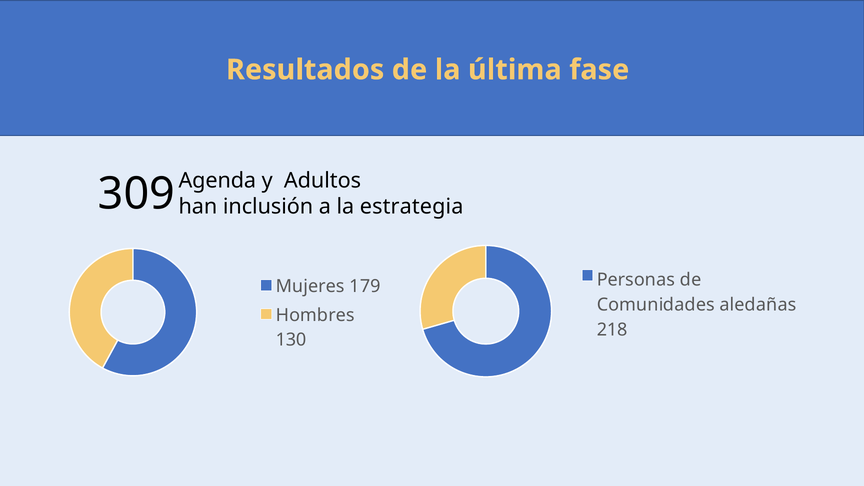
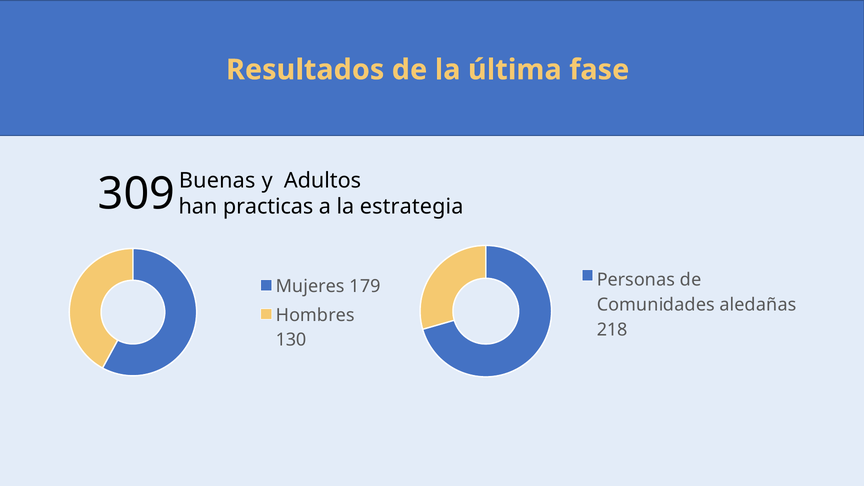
Agenda: Agenda -> Buenas (217, 181)
inclusión: inclusión -> practicas (268, 206)
